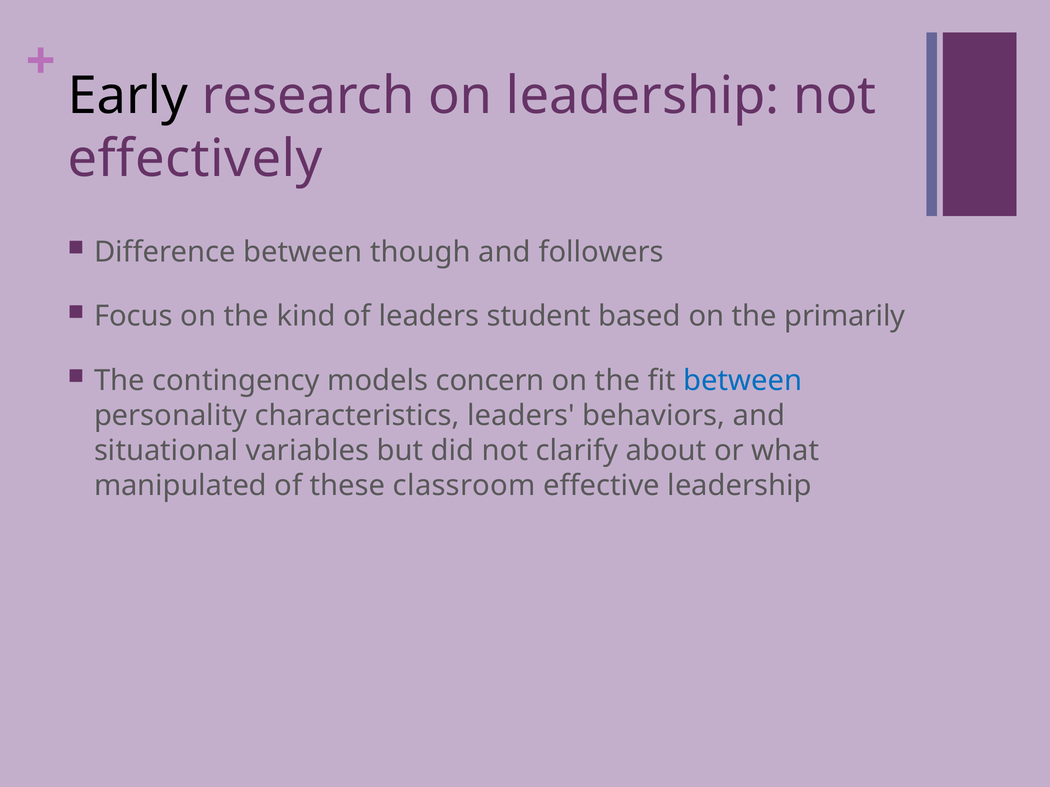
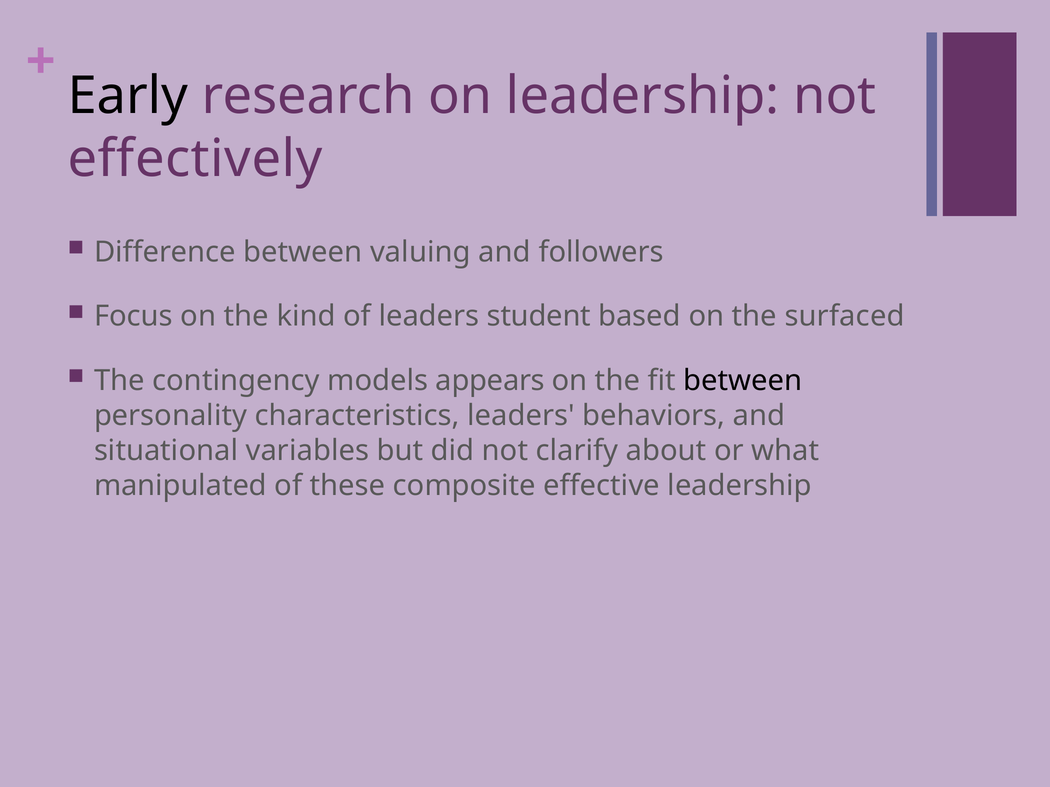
though: though -> valuing (420, 252)
primarily: primarily -> surfaced (845, 317)
concern: concern -> appears (490, 381)
between colour: blue -> black (743, 381)
classroom: classroom -> composite (464, 486)
